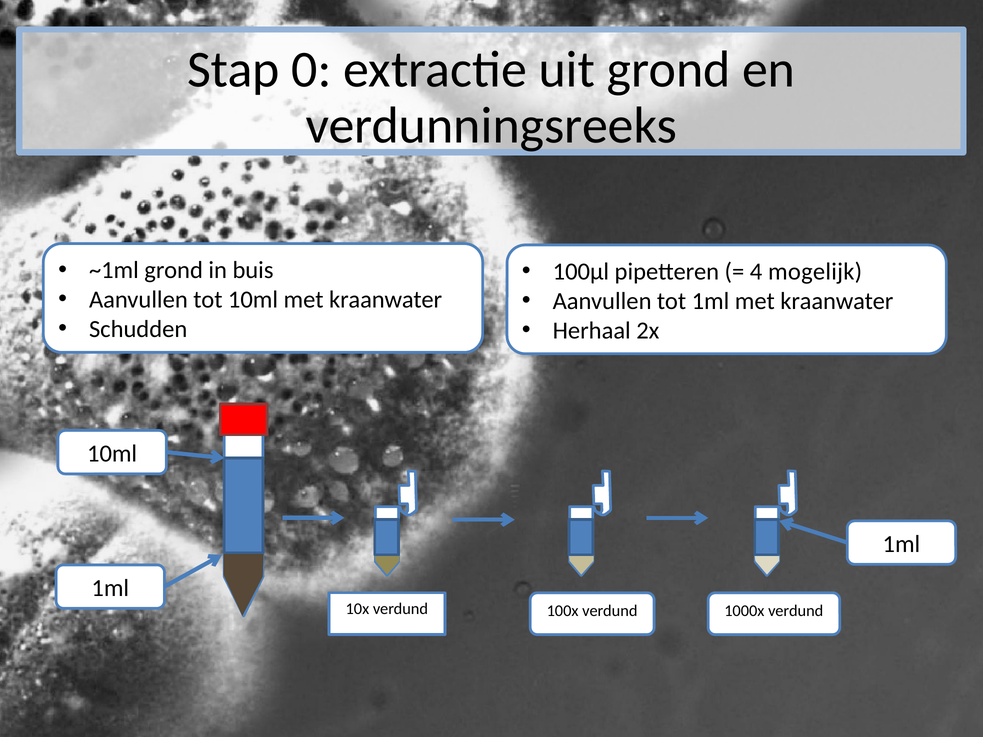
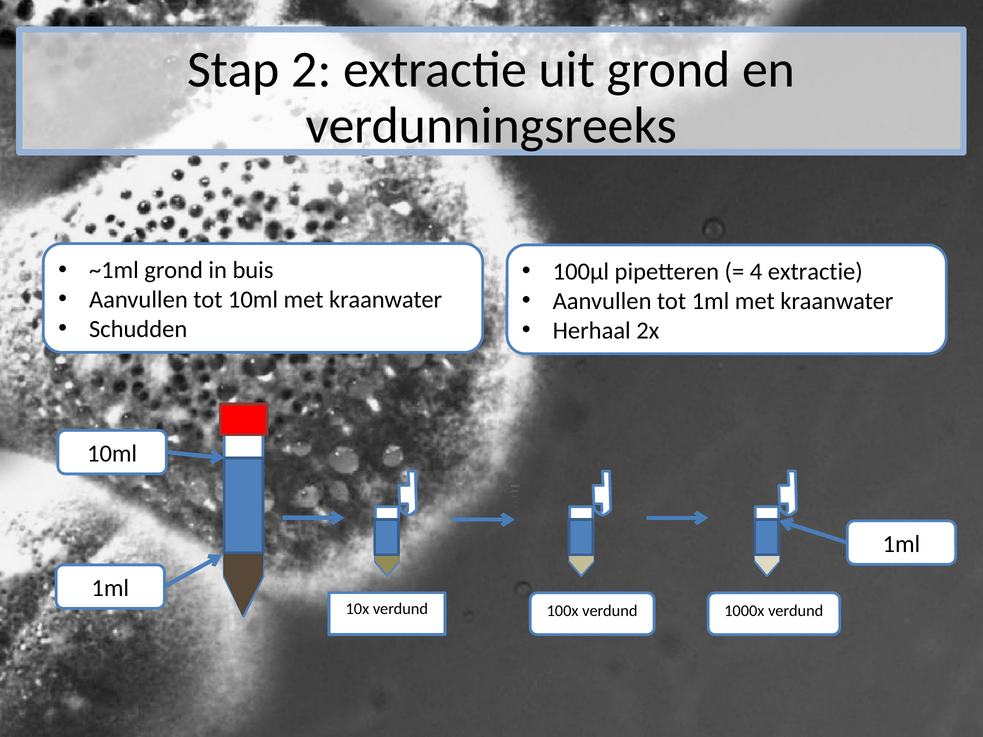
0: 0 -> 2 (312, 70)
4 mogelijk: mogelijk -> extractie (815, 272)
